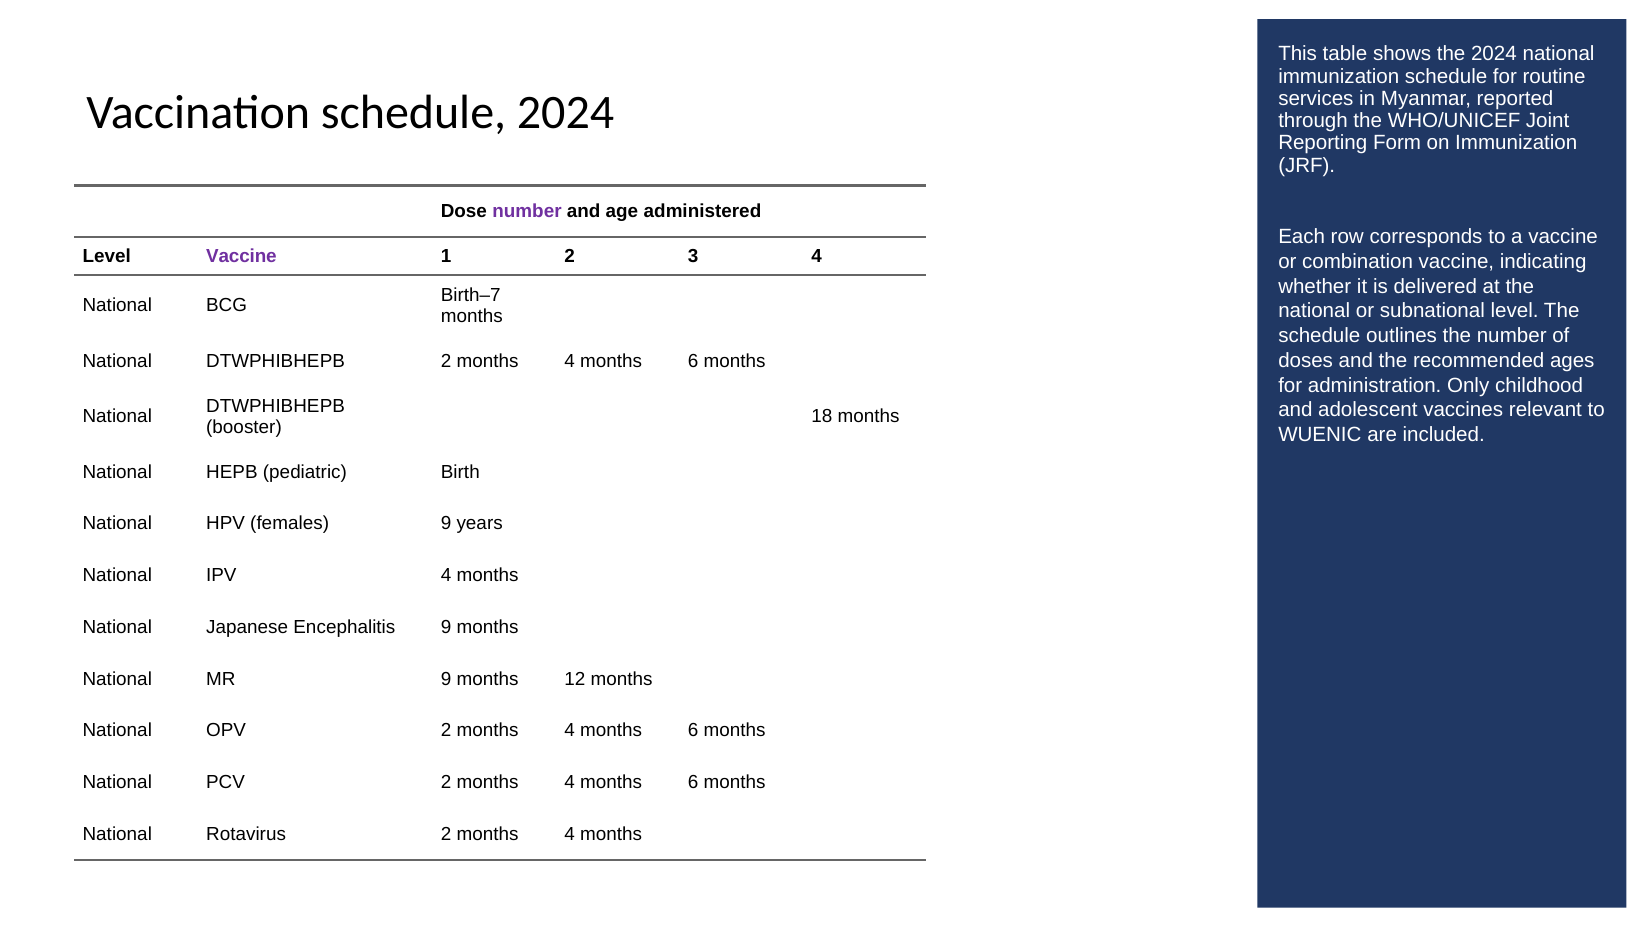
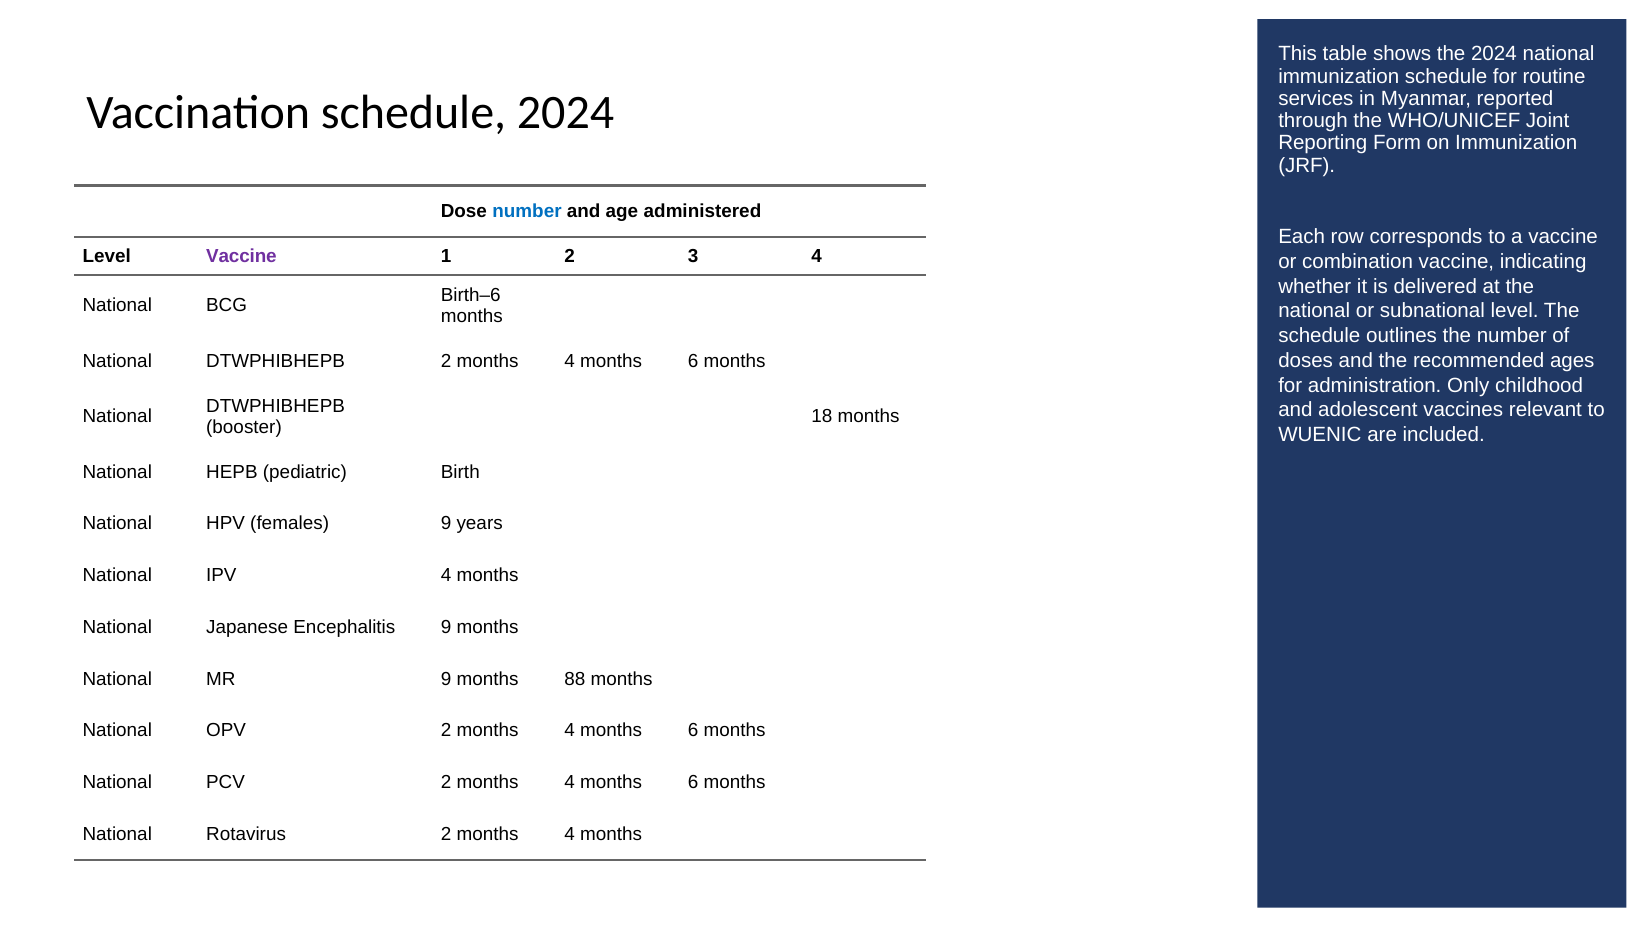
number colour: purple -> blue (527, 211)
Birth–7: Birth–7 -> Birth–6 (471, 295)
12: 12 -> 88 (575, 679)
